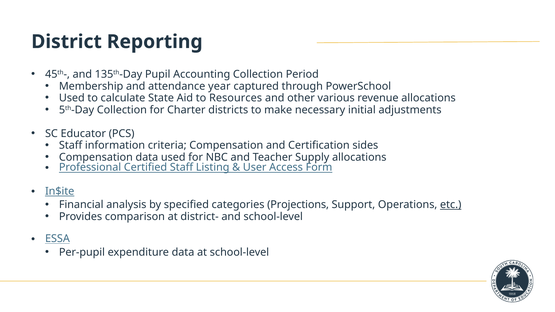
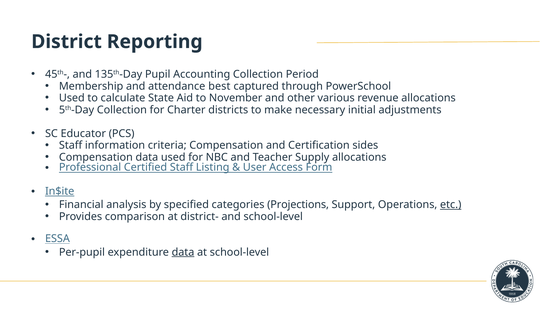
year: year -> best (219, 86)
Resources: Resources -> November (236, 98)
data underline: none -> present (183, 252)
